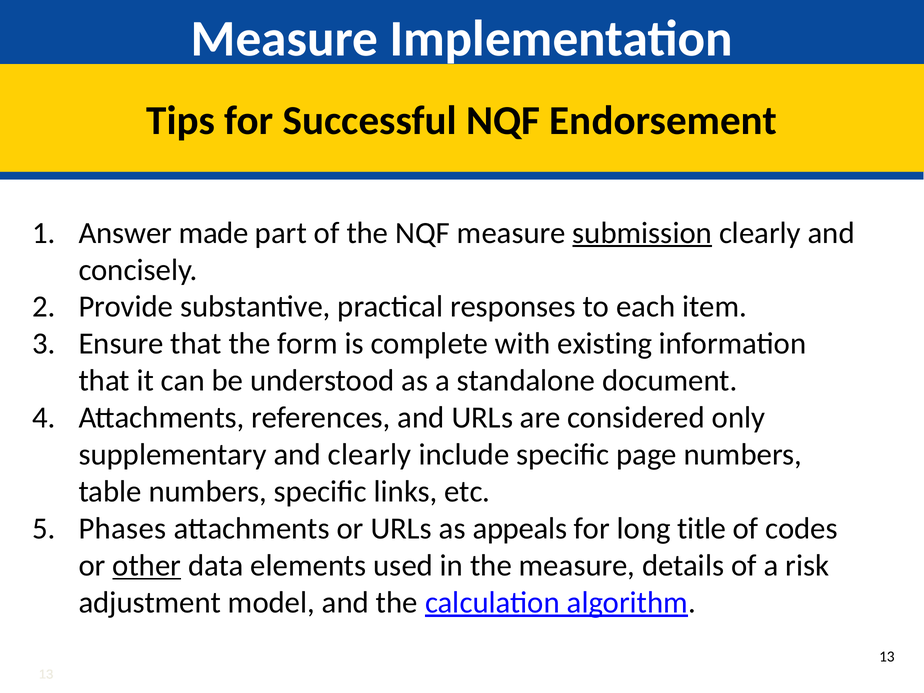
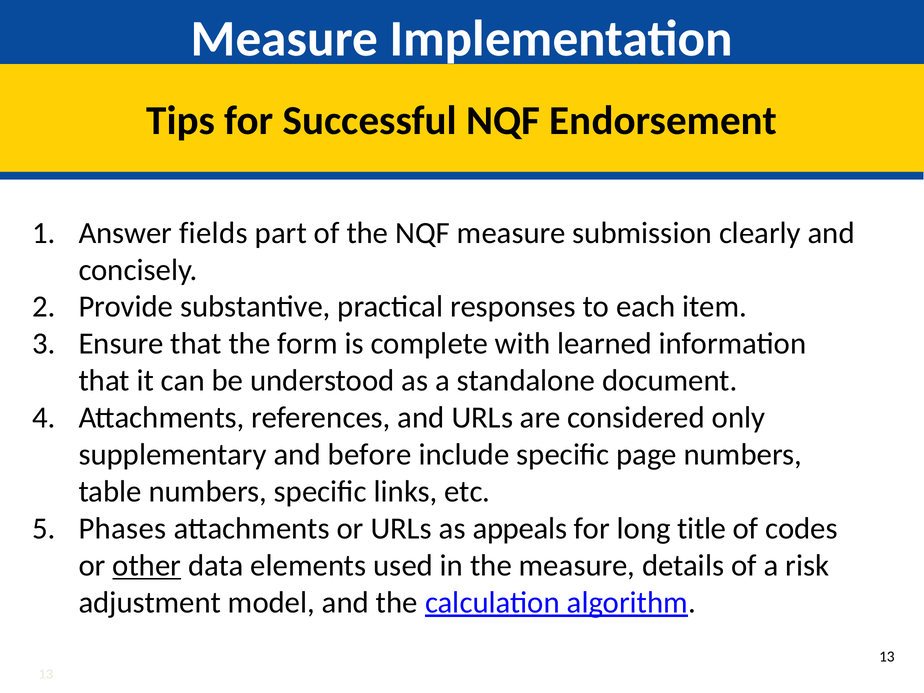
made: made -> fields (213, 233)
submission underline: present -> none (642, 233)
existing: existing -> learned (605, 344)
and clearly: clearly -> before (370, 455)
